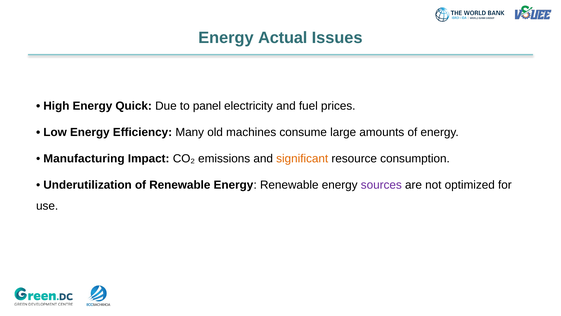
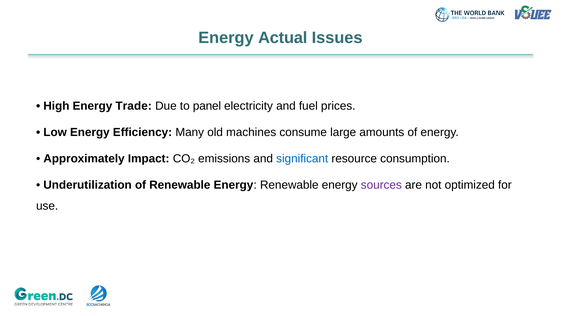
Quick: Quick -> Trade (134, 106)
Manufacturing: Manufacturing -> Approximately (84, 158)
significant colour: orange -> blue (302, 158)
